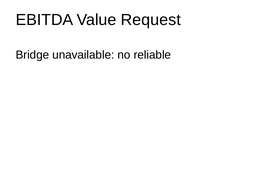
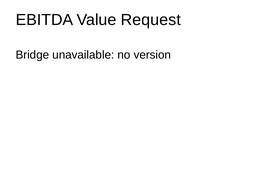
reliable: reliable -> version (152, 55)
